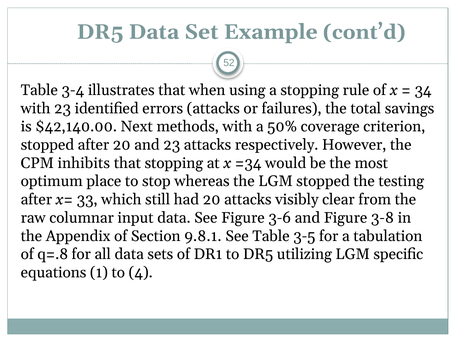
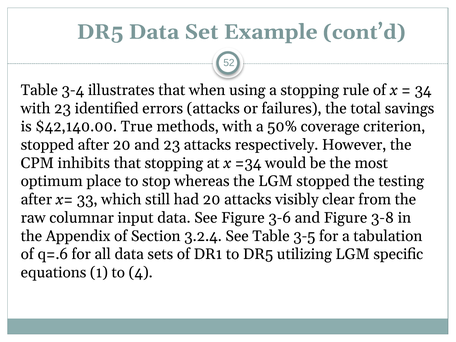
Next: Next -> True (137, 127)
9.8.1: 9.8.1 -> 3.2.4 (203, 236)
q=.8: q=.8 -> q=.6 (53, 254)
